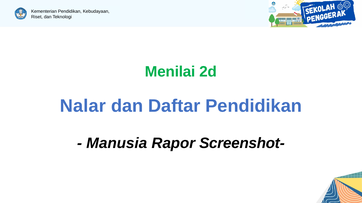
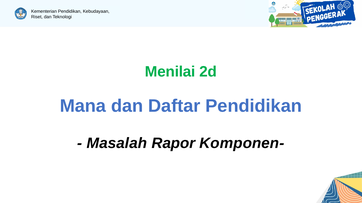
Nalar: Nalar -> Mana (83, 106)
Manusia: Manusia -> Masalah (117, 144)
Screenshot-: Screenshot- -> Komponen- (242, 144)
